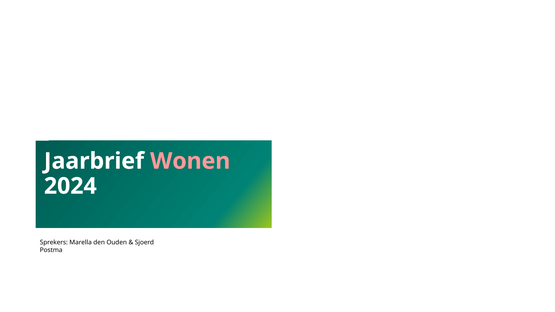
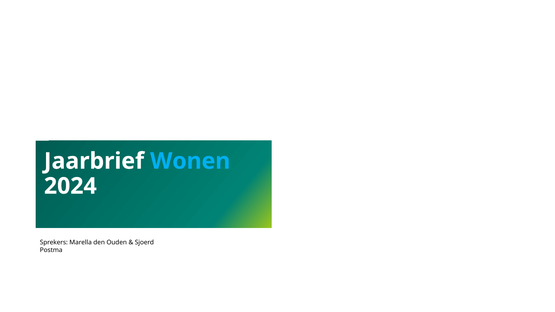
Wonen colour: pink -> light blue (190, 161)
